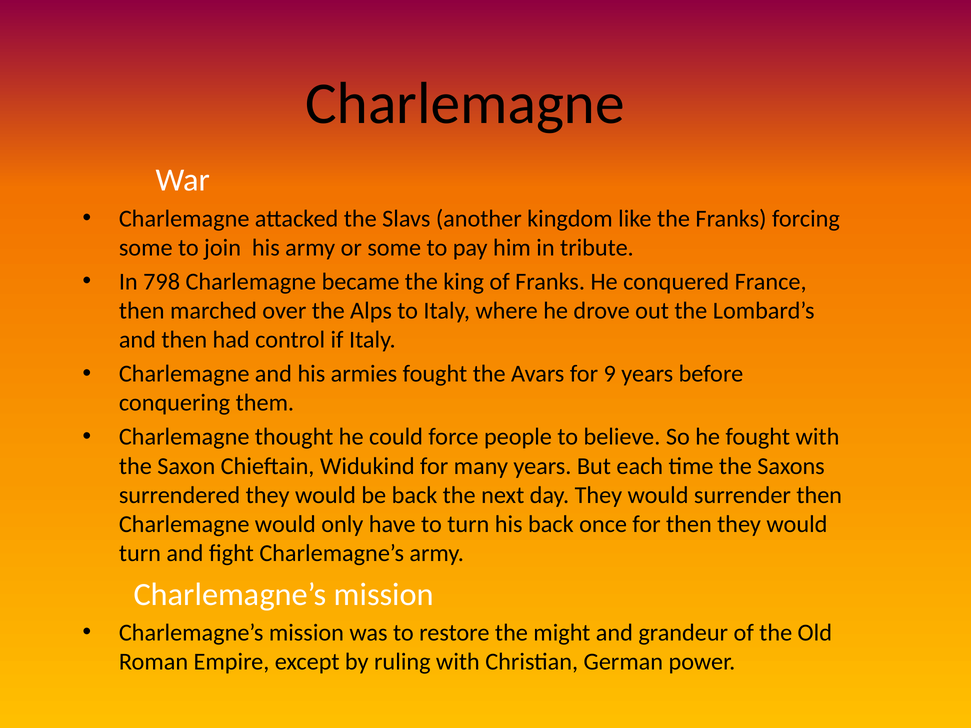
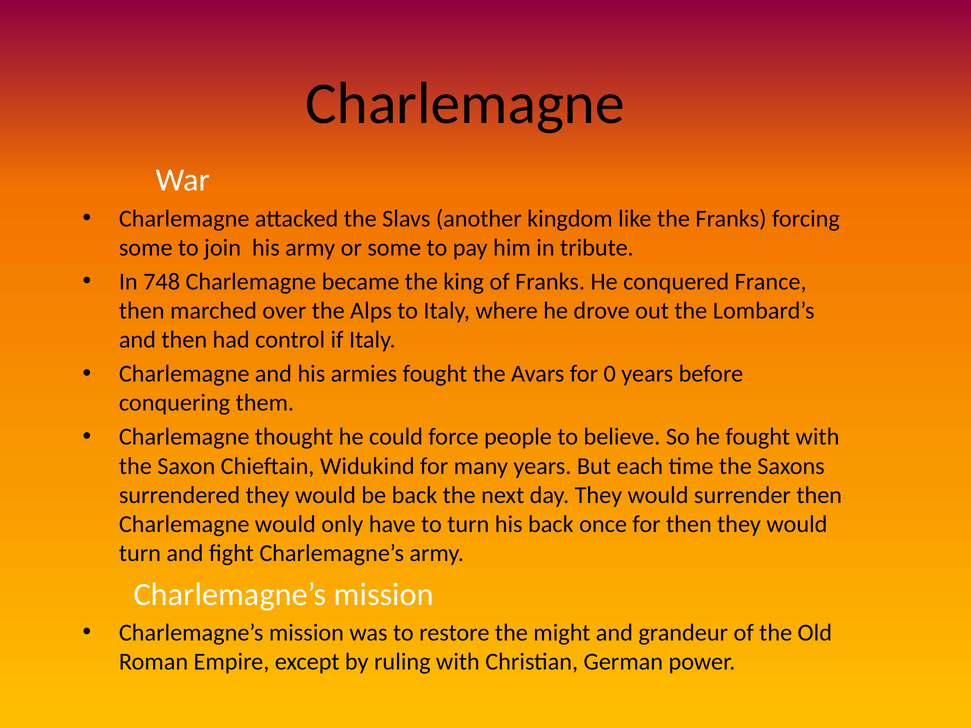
798: 798 -> 748 (162, 282)
9: 9 -> 0 (610, 374)
